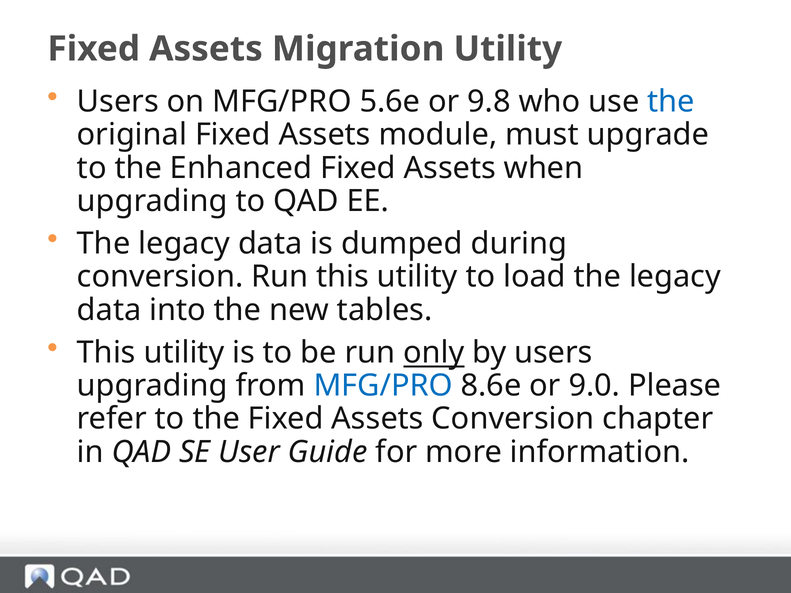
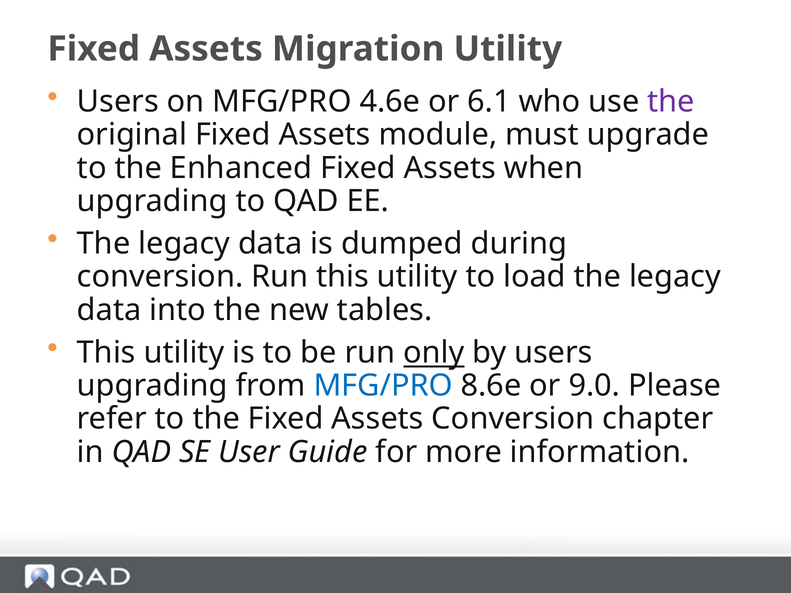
5.6e: 5.6e -> 4.6e (390, 101)
9.8: 9.8 -> 6.1 (489, 101)
the colour: blue -> purple (671, 101)
